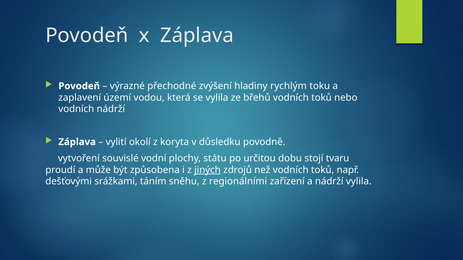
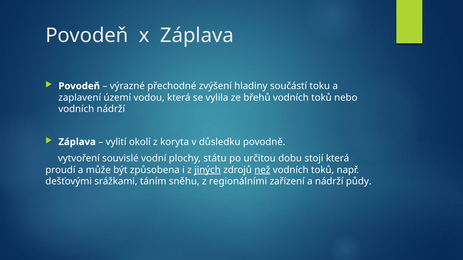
rychlým: rychlým -> součástí (289, 86)
stojí tvaru: tvaru -> která (338, 159)
než underline: none -> present (262, 170)
nádrží vylila: vylila -> půdy (359, 182)
